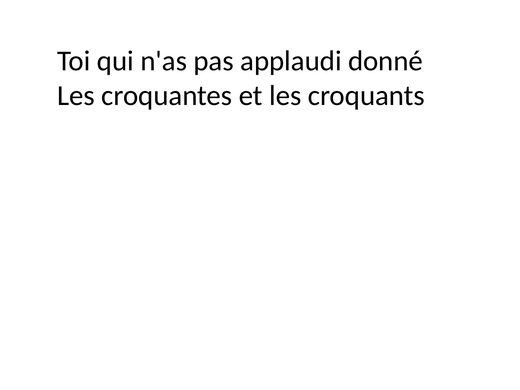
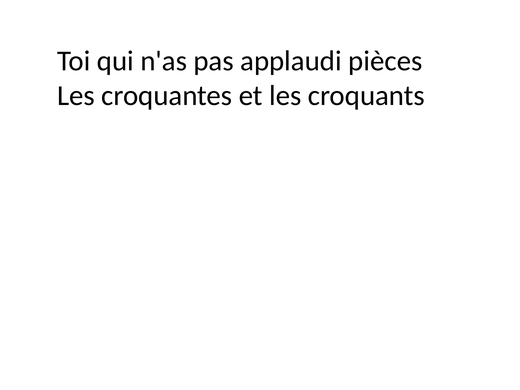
donné: donné -> pièces (385, 61)
